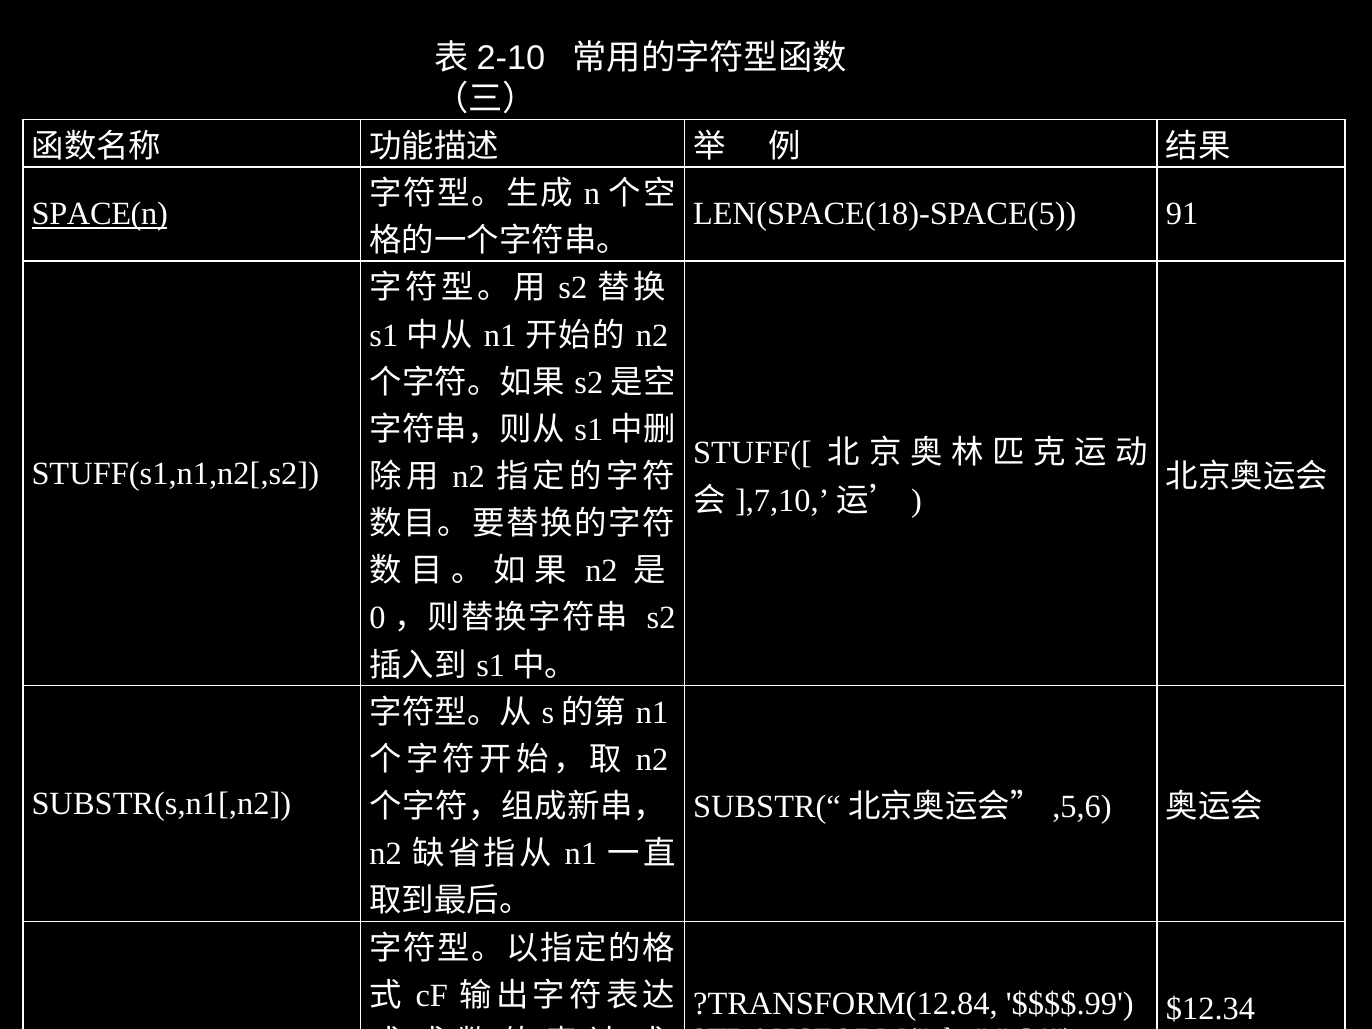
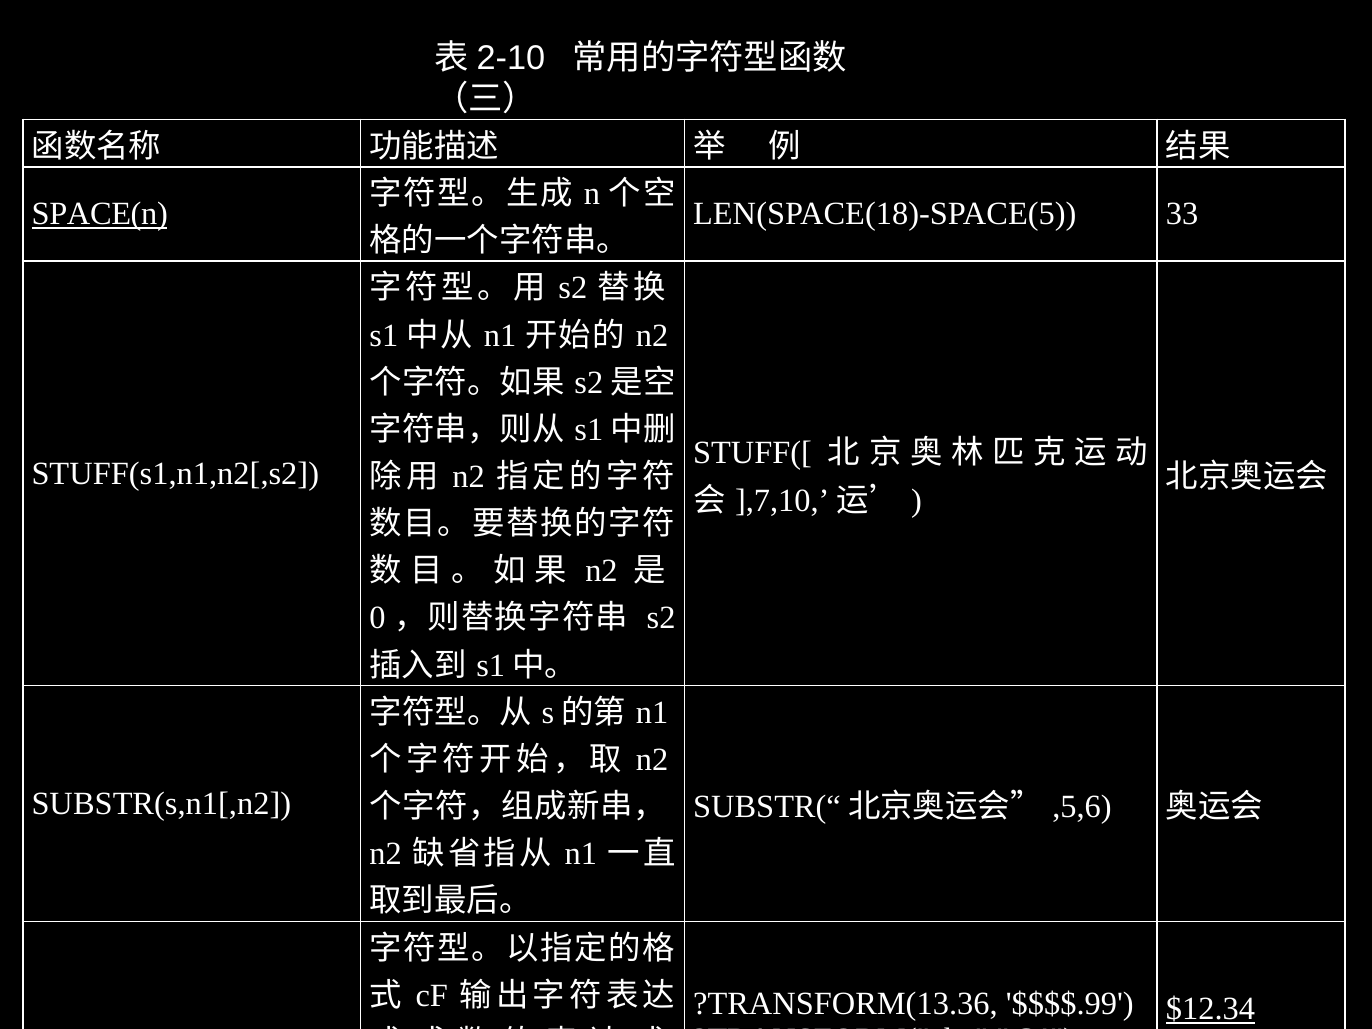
91: 91 -> 33 (1182, 214)
?TRANSFORM(12.84: ?TRANSFORM(12.84 -> ?TRANSFORM(13.36 (845, 1003)
$12.34 underline: none -> present (1211, 1009)
